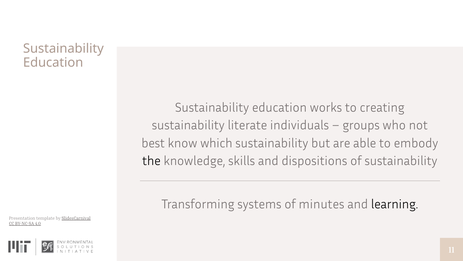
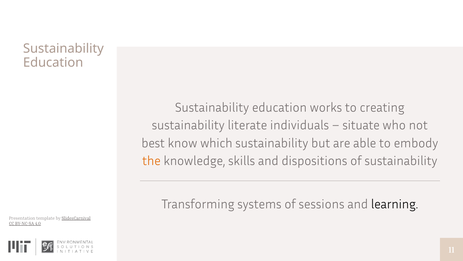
groups: groups -> situate (361, 125)
the colour: black -> orange (151, 161)
minutes: minutes -> sessions (322, 204)
